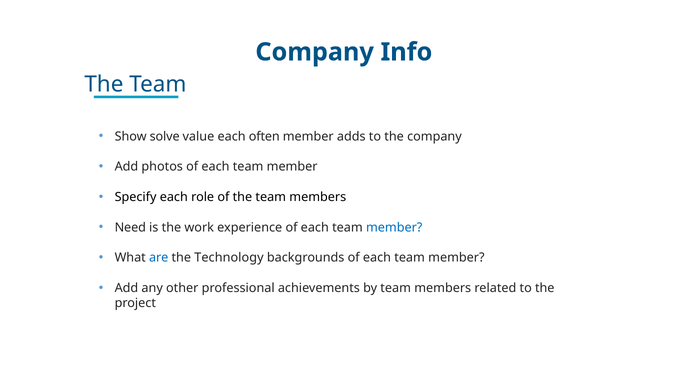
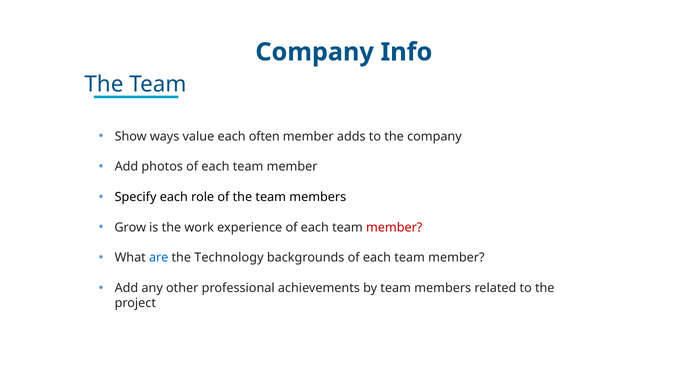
solve: solve -> ways (165, 136)
Need: Need -> Grow (130, 227)
member colour: blue -> red (394, 227)
